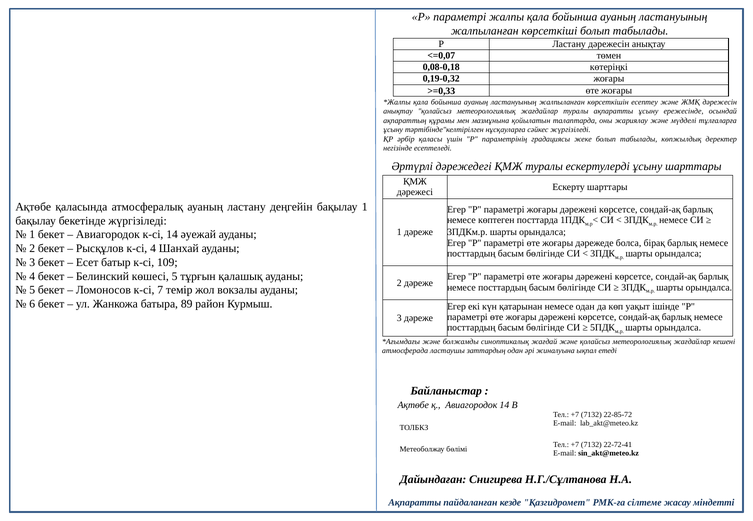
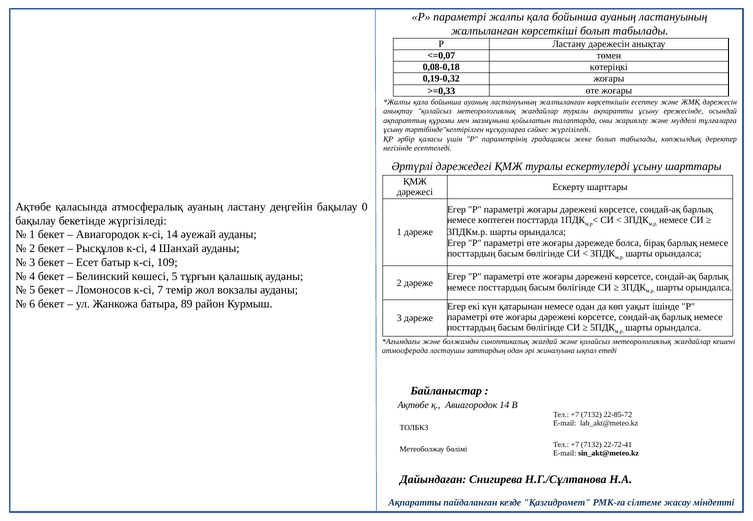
бақылау 1: 1 -> 0 (365, 207)
